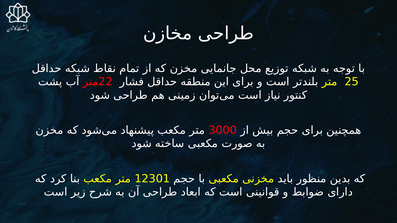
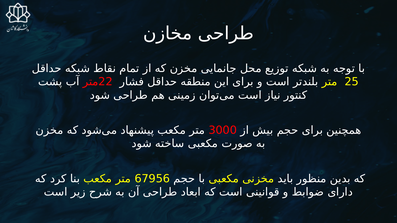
12301: 12301 -> 67956 (152, 179)
